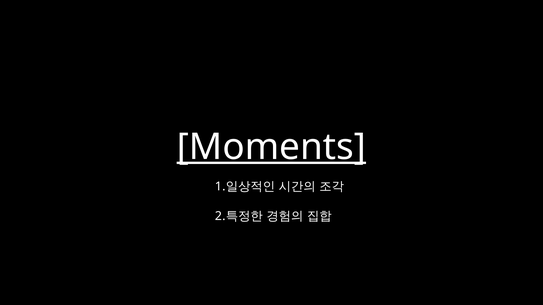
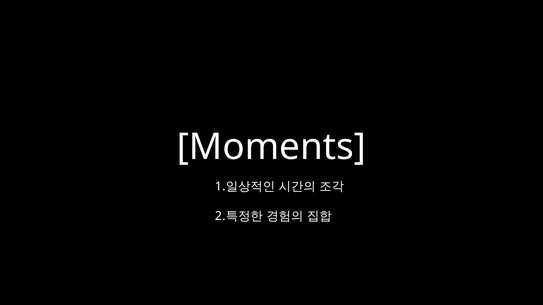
Moments underline: present -> none (271, 147)
